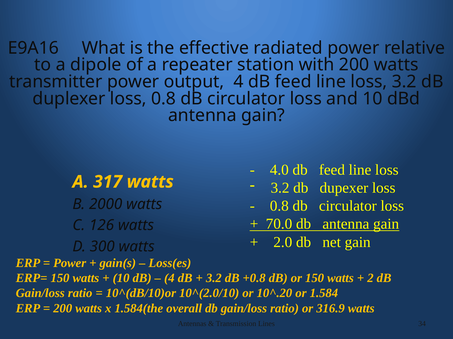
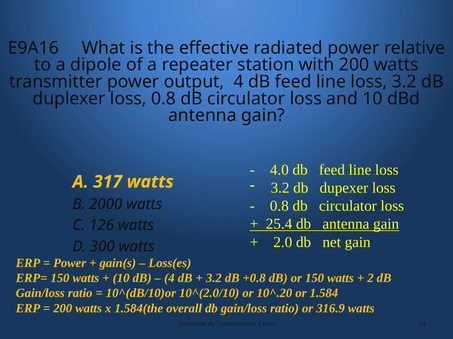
70.0: 70.0 -> 25.4 (279, 224)
